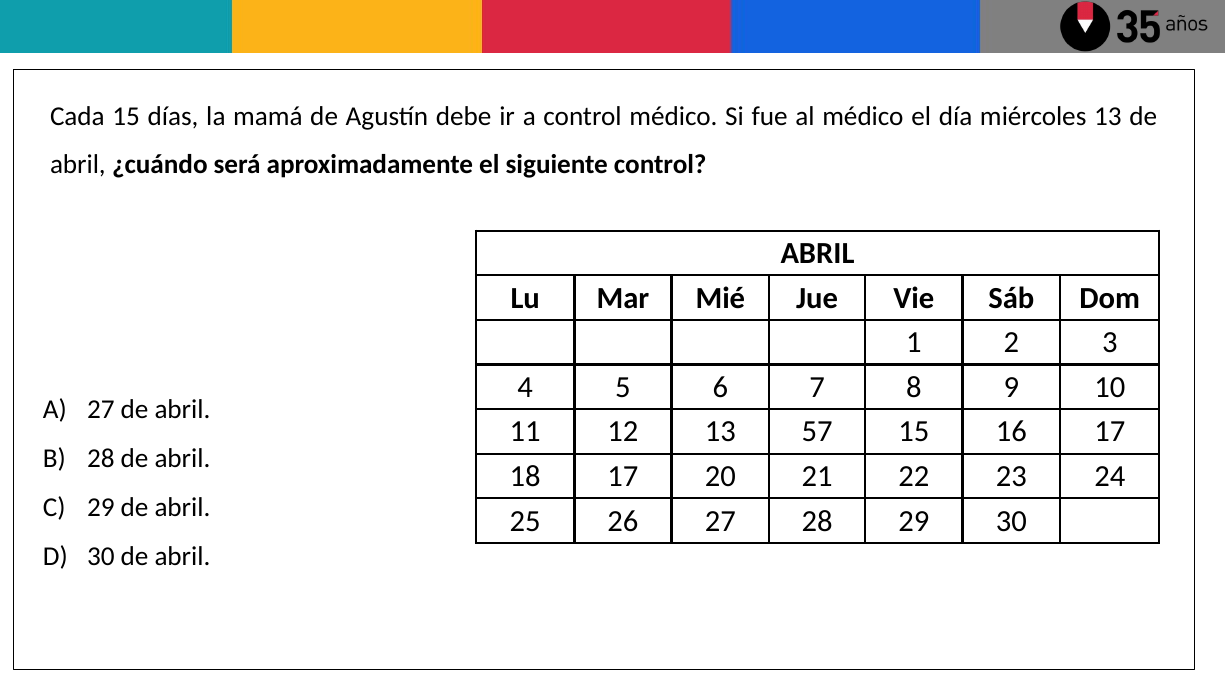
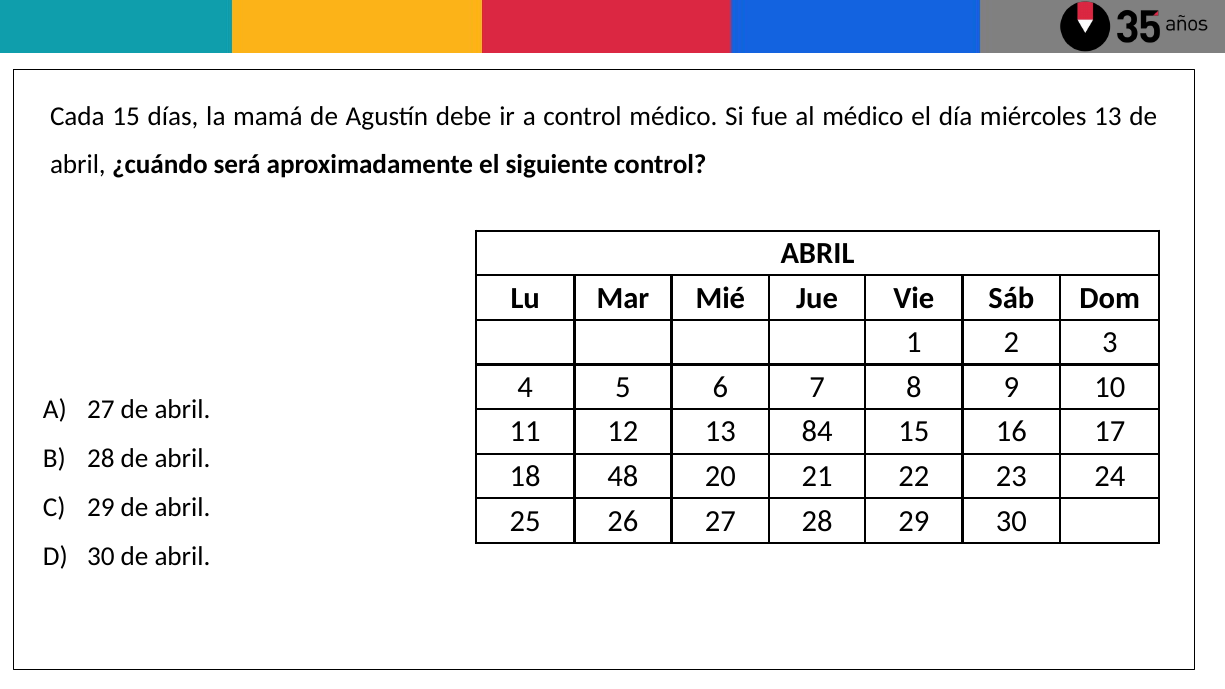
57: 57 -> 84 (817, 432)
18 17: 17 -> 48 (623, 476)
